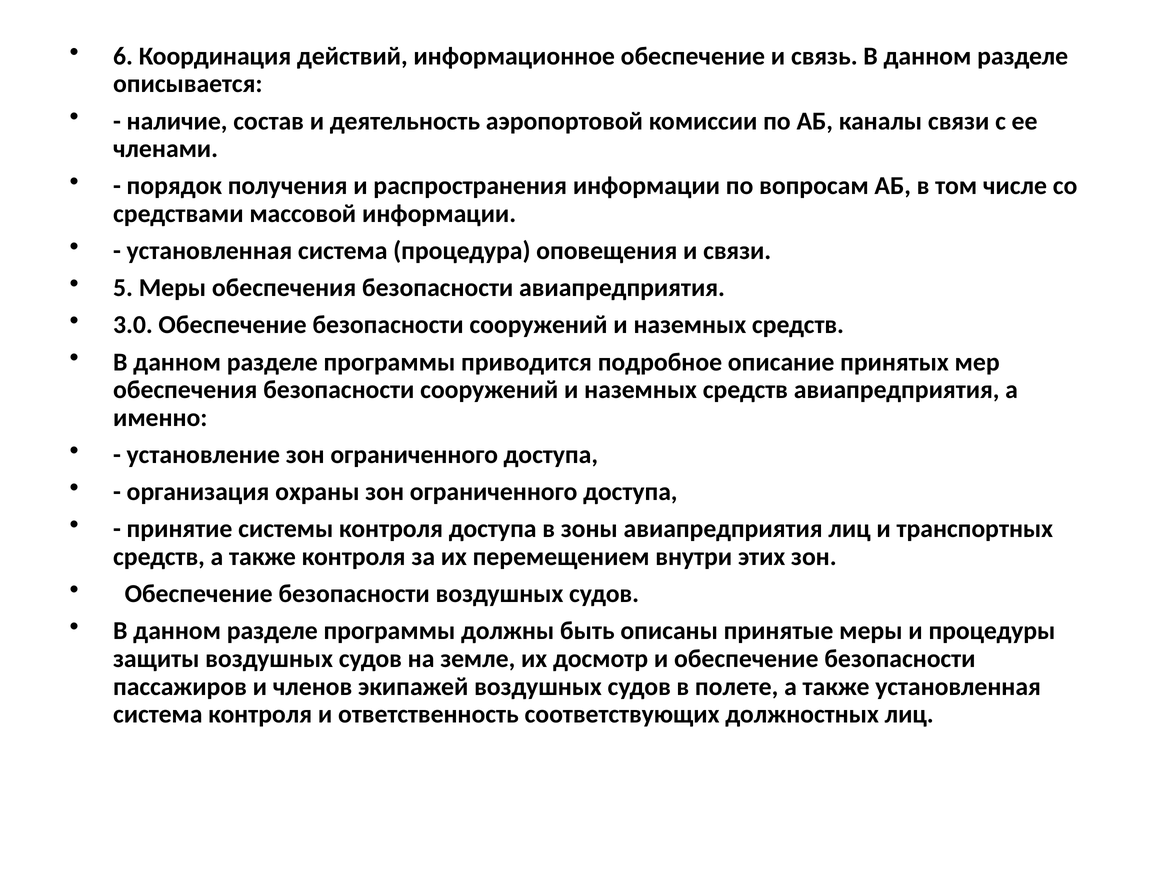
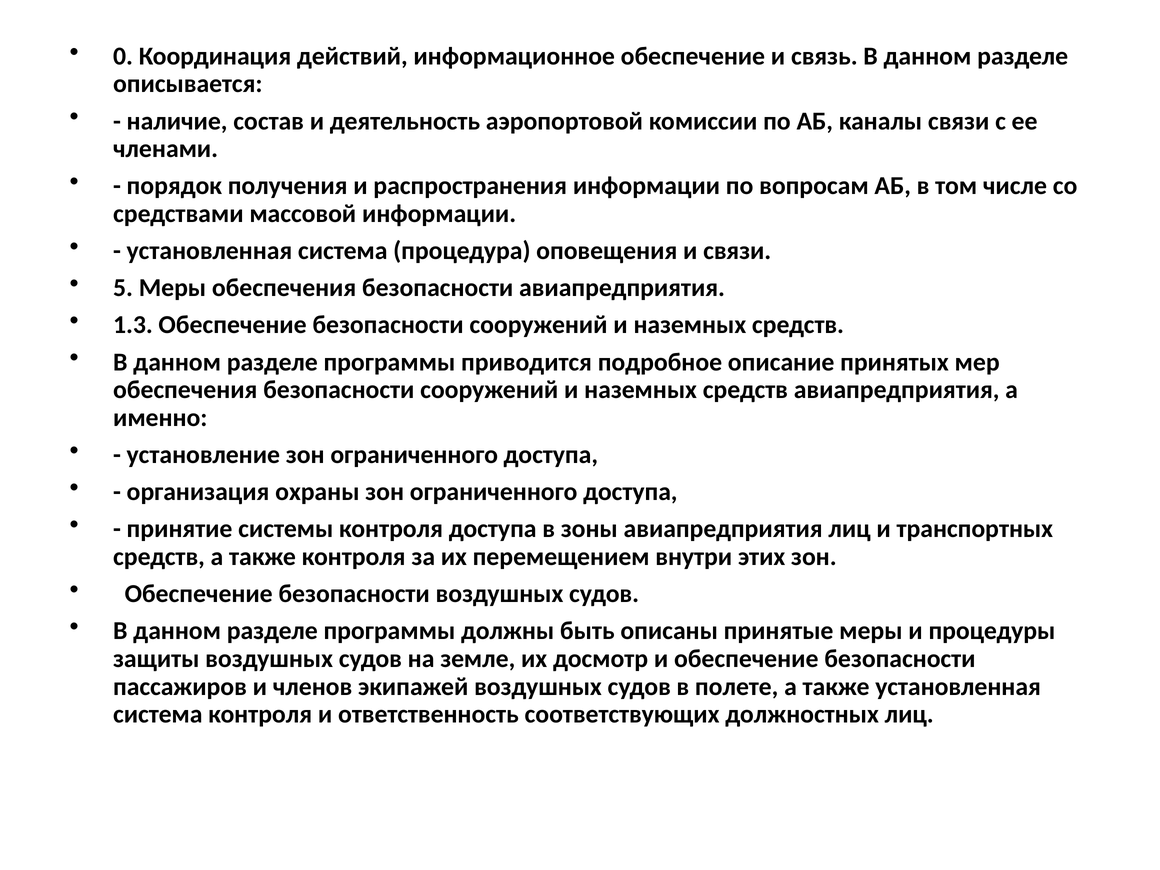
6: 6 -> 0 (123, 56)
3.0: 3.0 -> 1.3 (133, 325)
